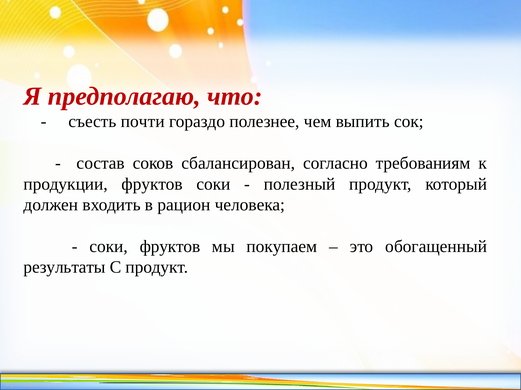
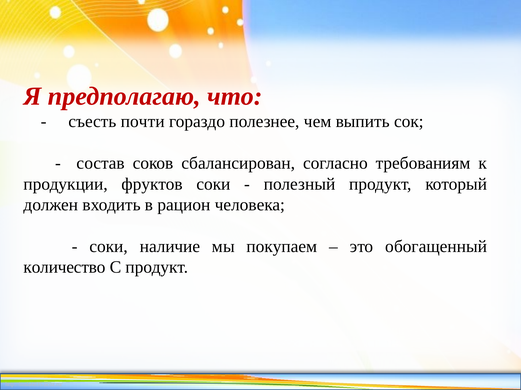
соки фруктов: фруктов -> наличие (170, 247)
результаты: результаты -> количество (65, 268)
